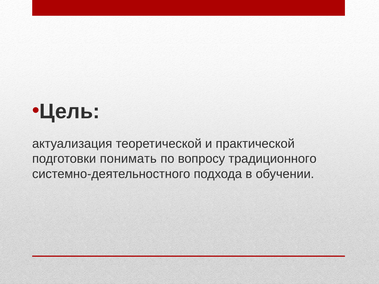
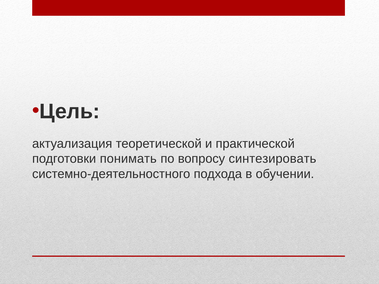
традиционного: традиционного -> синтезировать (272, 159)
